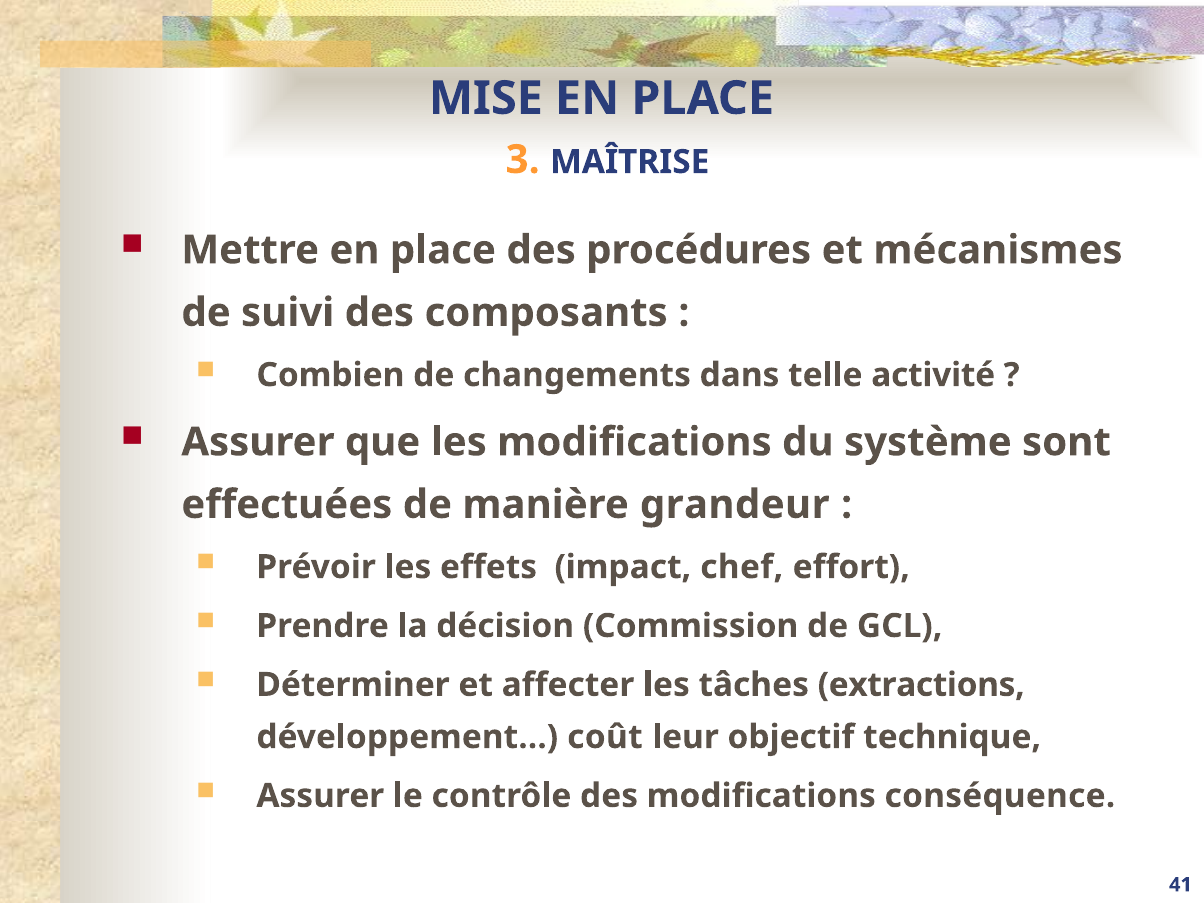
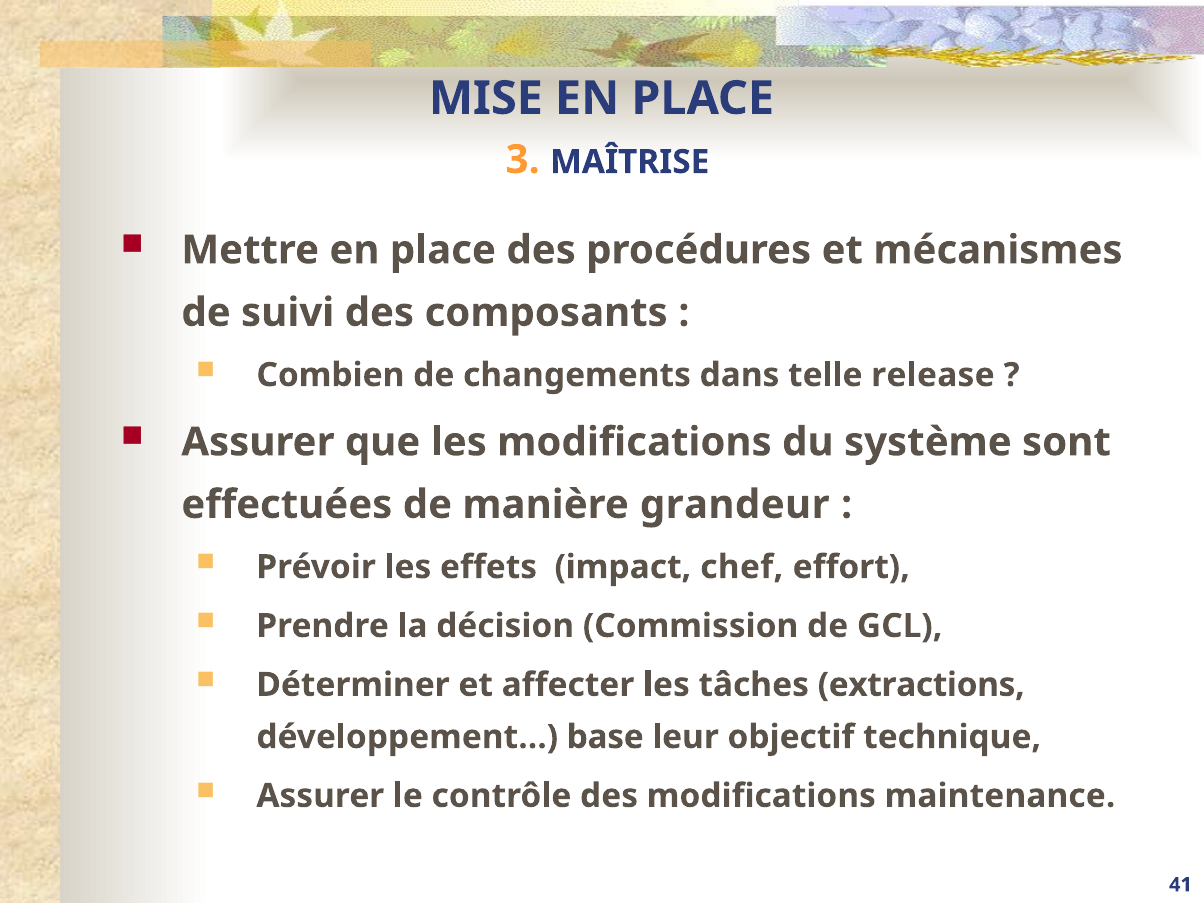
activité: activité -> release (933, 375)
coût: coût -> base (605, 737)
conséquence: conséquence -> maintenance (1000, 796)
